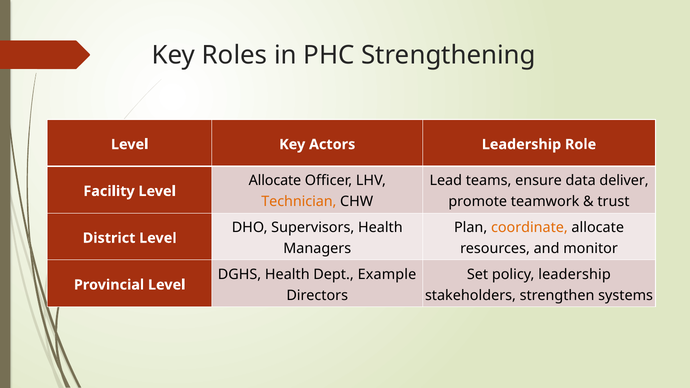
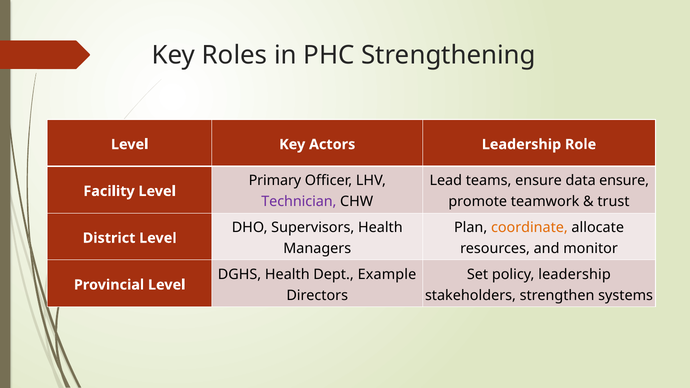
Allocate: Allocate -> Primary (275, 181)
data deliver: deliver -> ensure (624, 181)
Technician colour: orange -> purple (299, 202)
